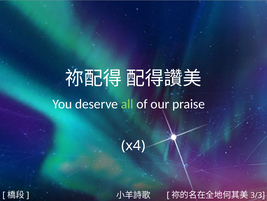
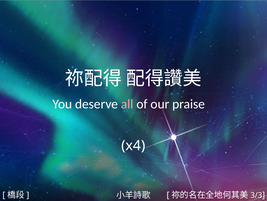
all colour: light green -> pink (127, 104)
